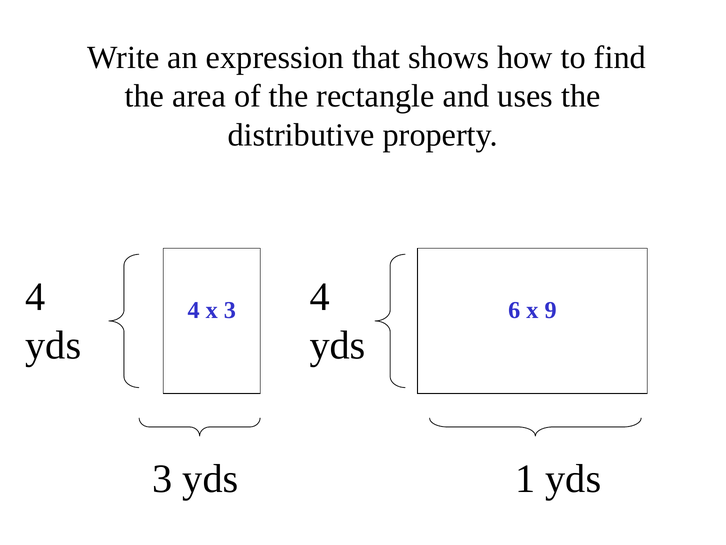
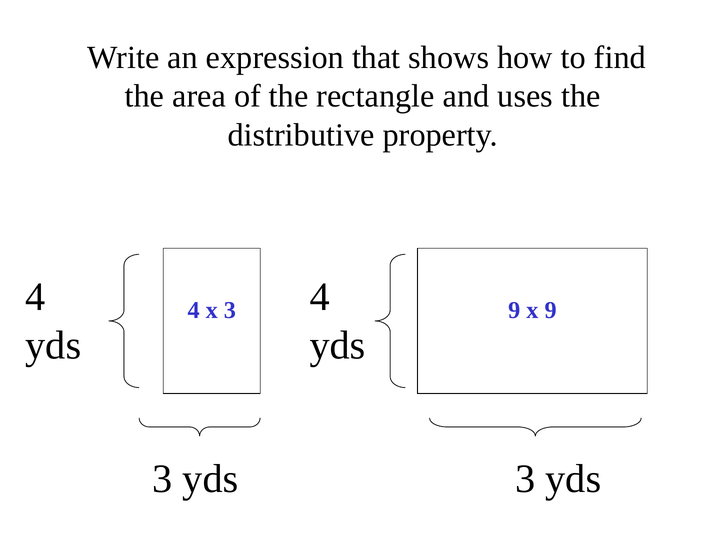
3 6: 6 -> 9 (514, 310)
3 yds 1: 1 -> 3 (525, 478)
